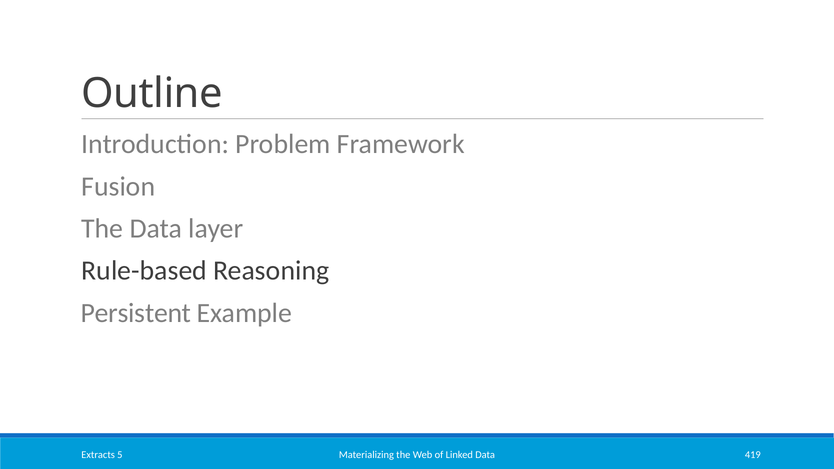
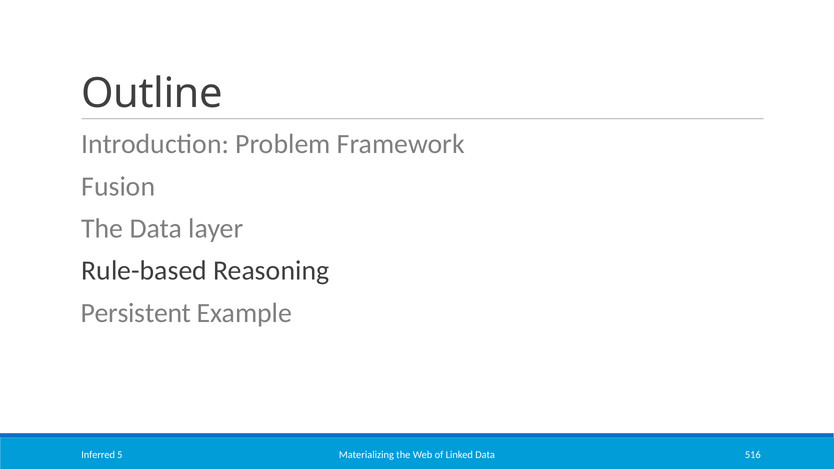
419: 419 -> 516 (753, 455)
Extracts: Extracts -> Inferred (98, 455)
